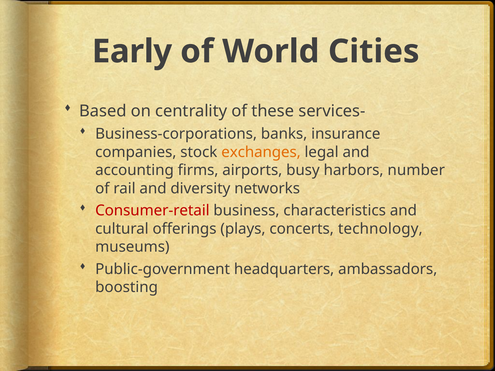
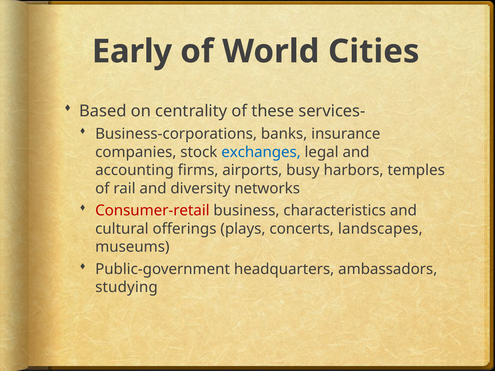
exchanges colour: orange -> blue (261, 152)
number: number -> temples (416, 170)
technology: technology -> landscapes (380, 229)
boosting: boosting -> studying (126, 287)
